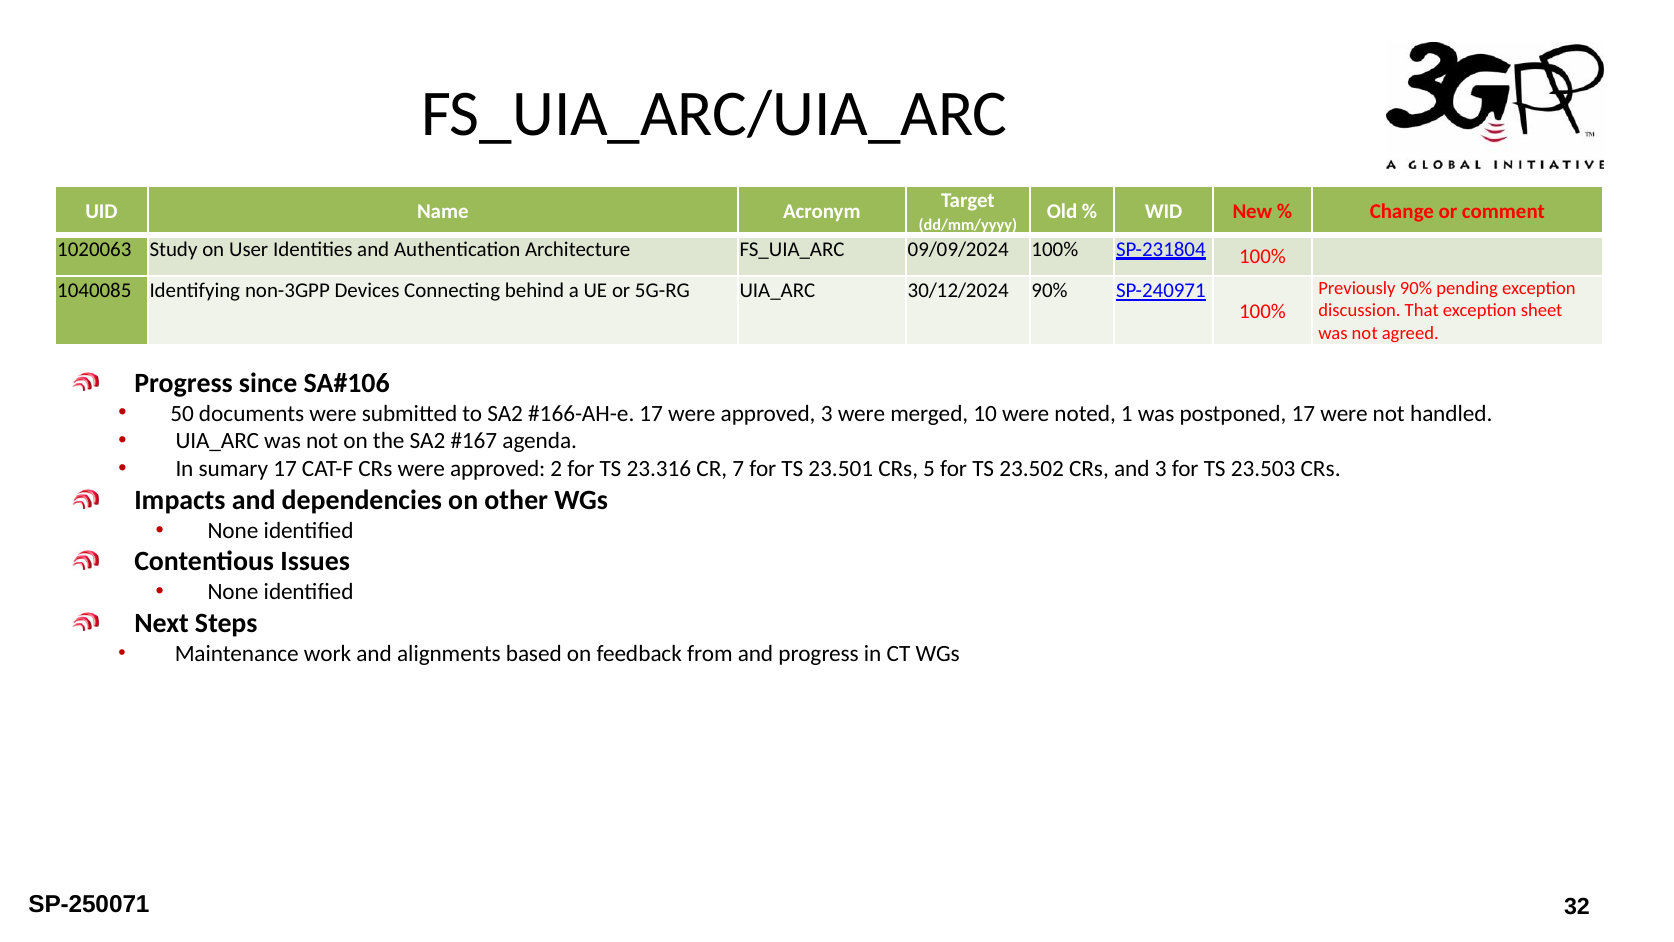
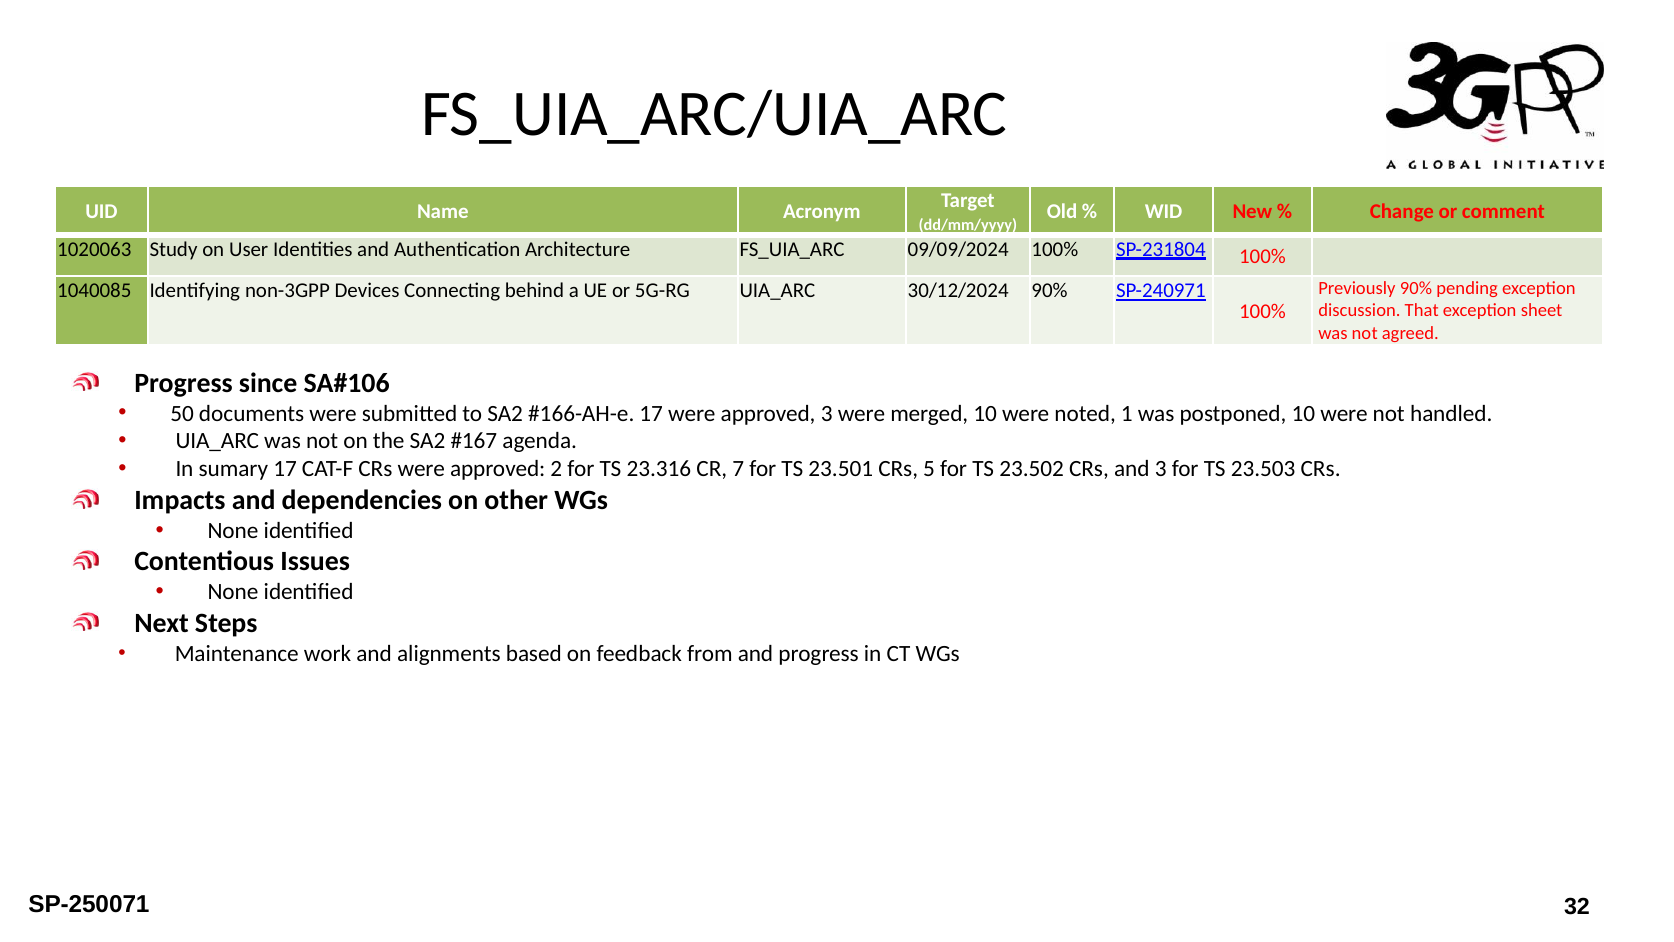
postponed 17: 17 -> 10 (1303, 413)
